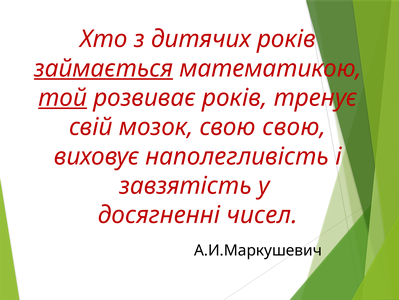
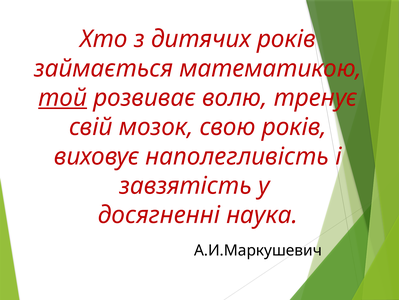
займається underline: present -> none (104, 68)
розвиває років: років -> волю (235, 98)
свою свою: свою -> років (294, 127)
чисел: чисел -> наука (262, 215)
